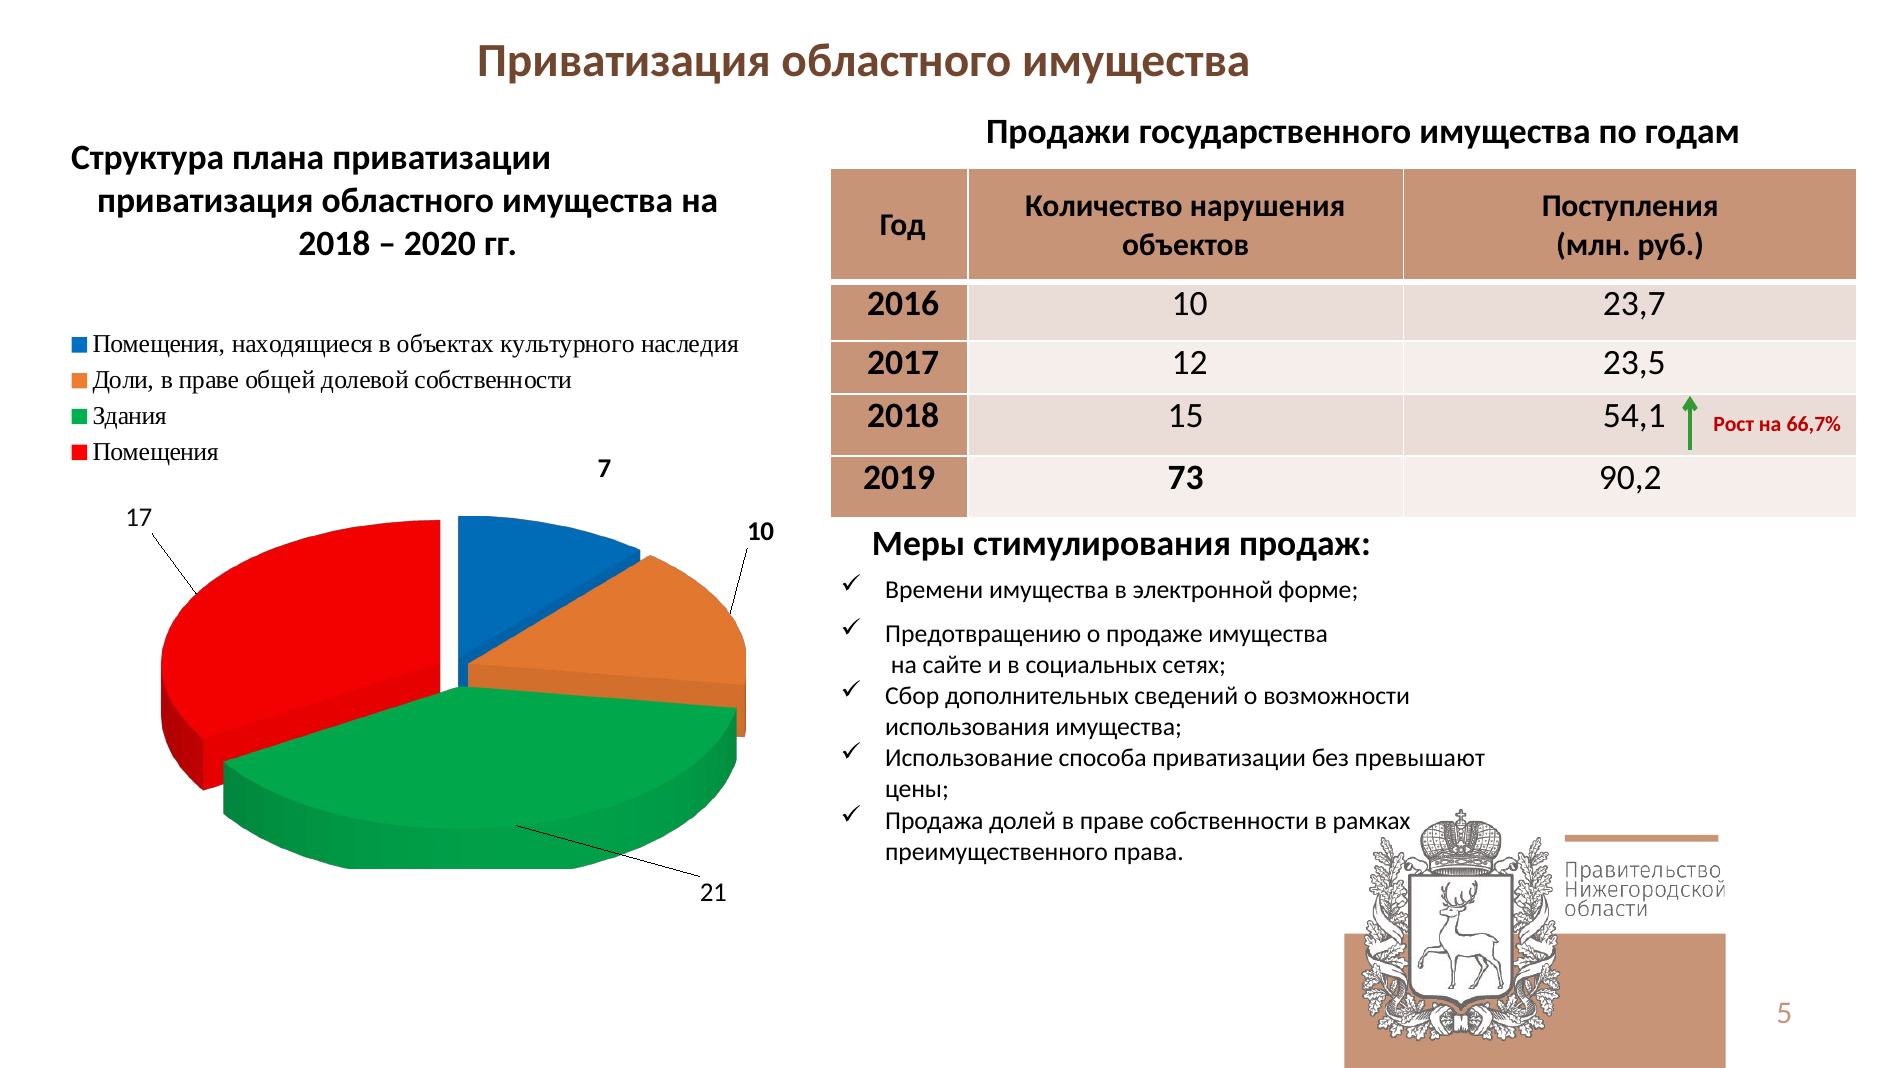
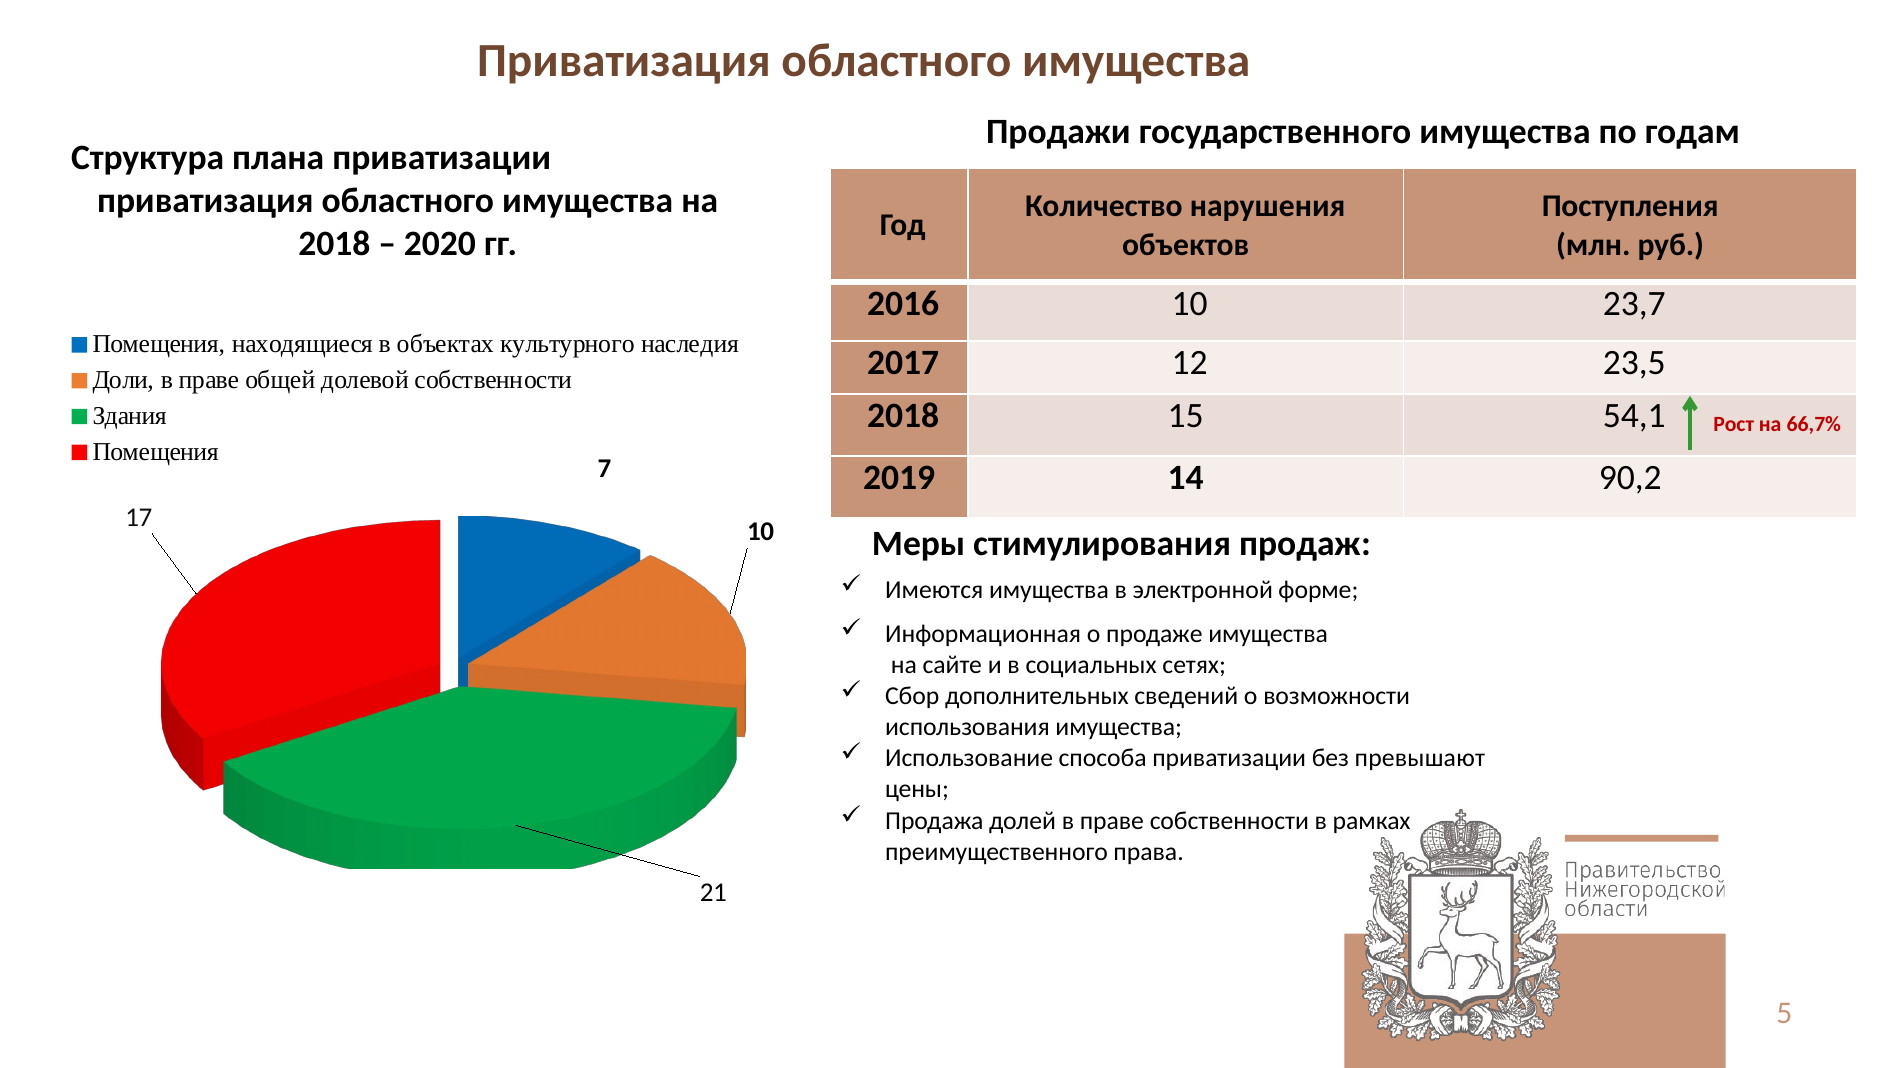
73: 73 -> 14 (1186, 478)
Времени: Времени -> Имеются (934, 590)
Предотвращению: Предотвращению -> Информационная (983, 634)
